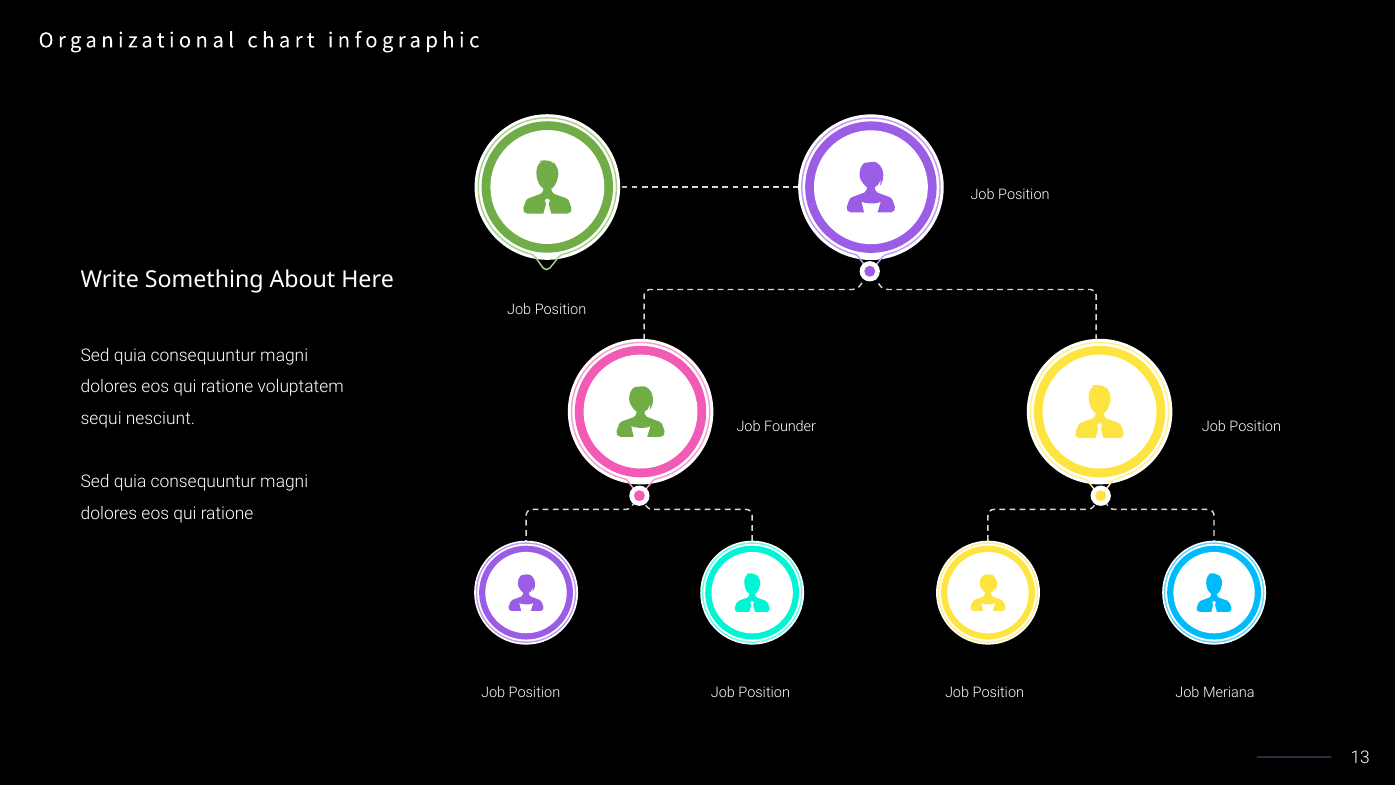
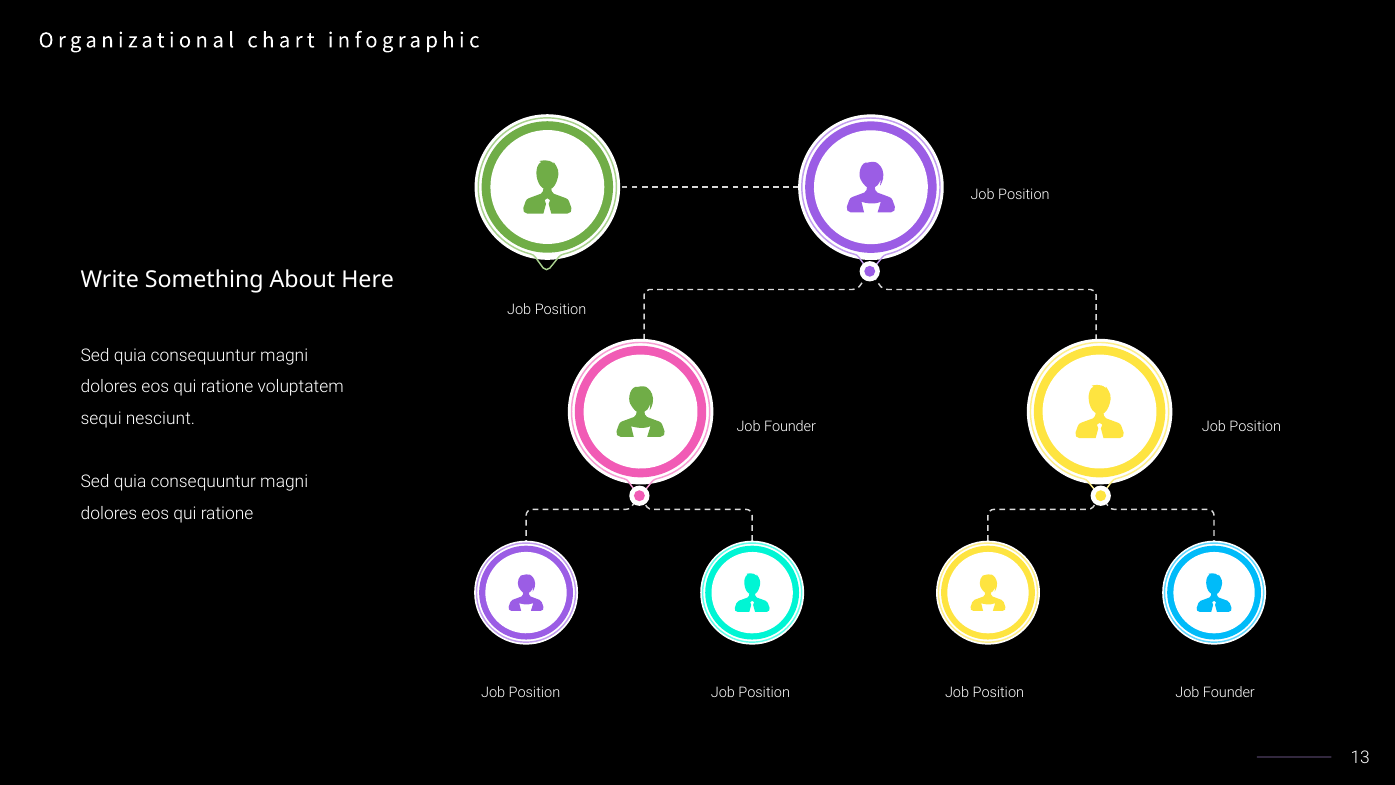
Meriana: Meriana -> Founder (1229, 692)
